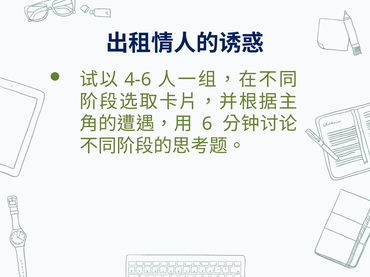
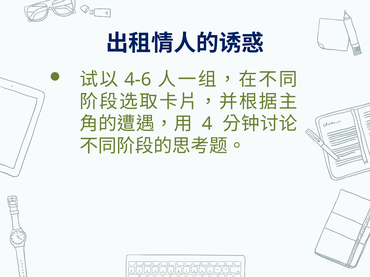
6: 6 -> 4 (207, 124)
